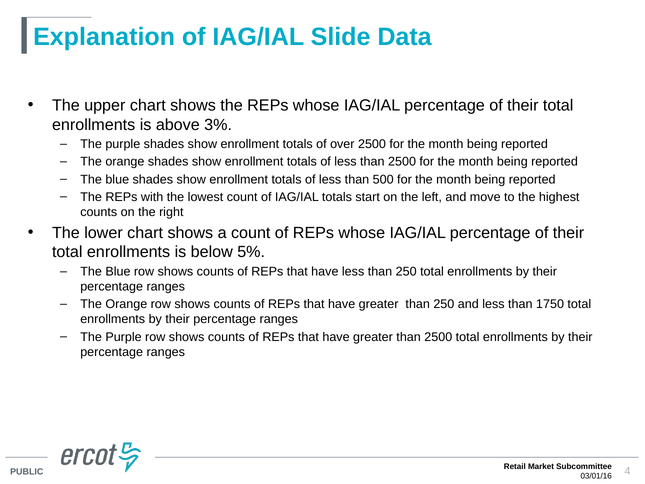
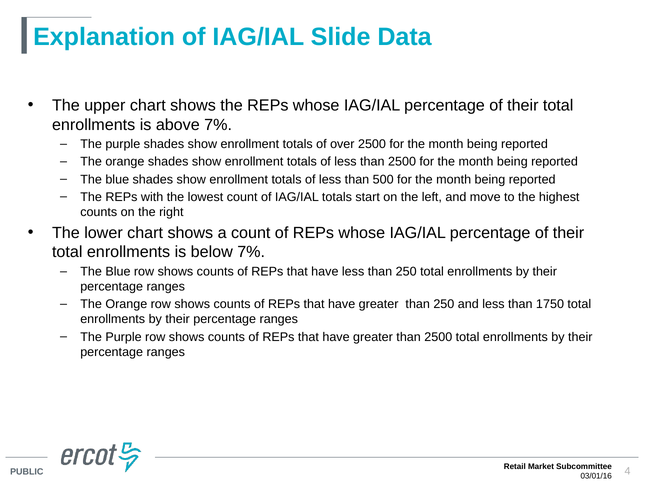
above 3%: 3% -> 7% (218, 125)
below 5%: 5% -> 7% (251, 252)
